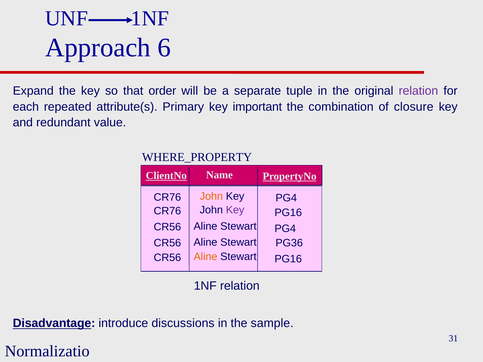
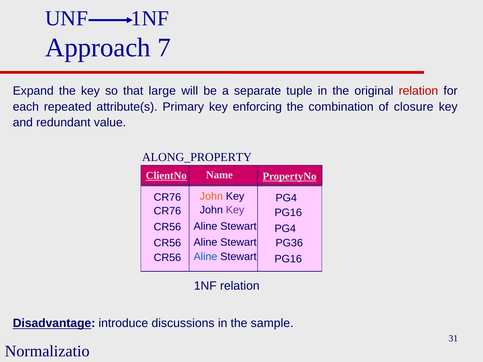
6: 6 -> 7 (164, 48)
order: order -> large (162, 91)
relation colour: purple -> red (418, 91)
important: important -> enforcing (257, 107)
WHERE_PROPERTY: WHERE_PROPERTY -> ALONG_PROPERTY (197, 157)
Aline colour: orange -> blue (205, 257)
